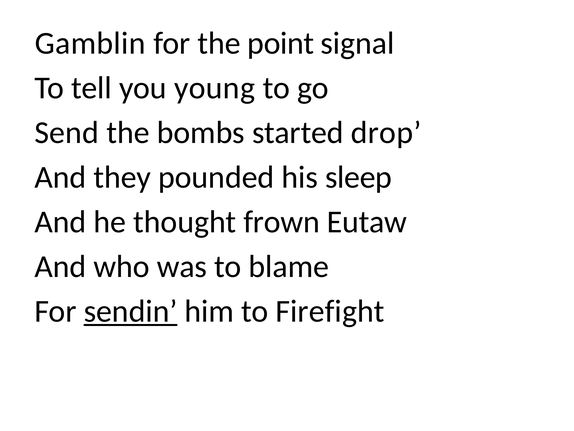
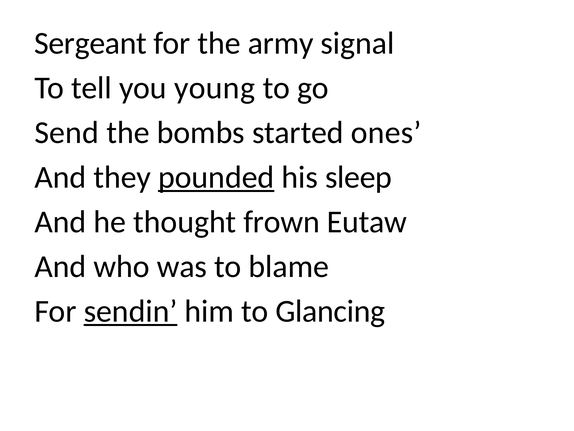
Gamblin: Gamblin -> Sergeant (90, 43)
point: point -> army (281, 43)
drop: drop -> ones (386, 133)
pounded underline: none -> present (216, 177)
Firefight: Firefight -> Glancing (330, 311)
